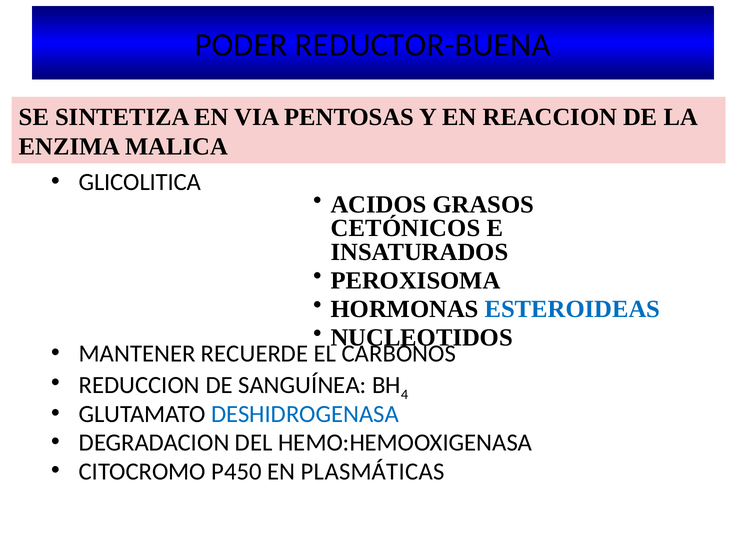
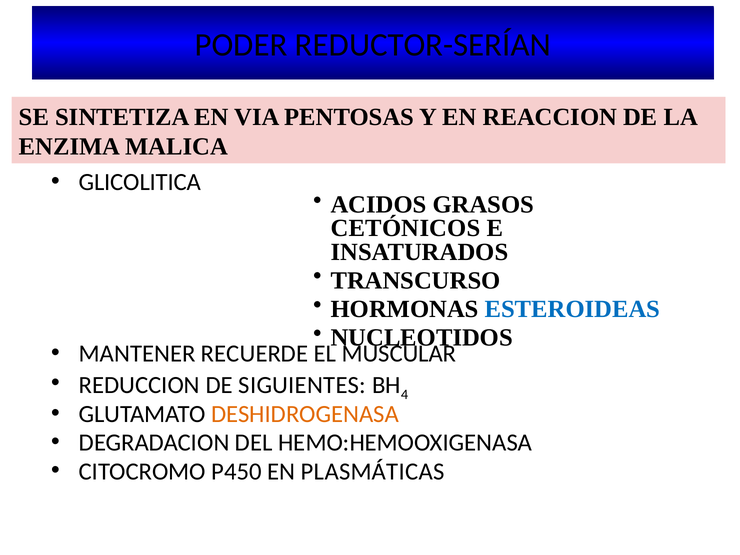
REDUCTOR-BUENA: REDUCTOR-BUENA -> REDUCTOR-SERÍAN (423, 45)
PEROXISOMA: PEROXISOMA -> TRANSCURSO (416, 281)
CARBONOS: CARBONOS -> MUSCULAR (399, 354)
SANGUÍNEA: SANGUÍNEA -> SIGUIENTES (302, 385)
DESHIDROGENASA colour: blue -> orange (305, 414)
